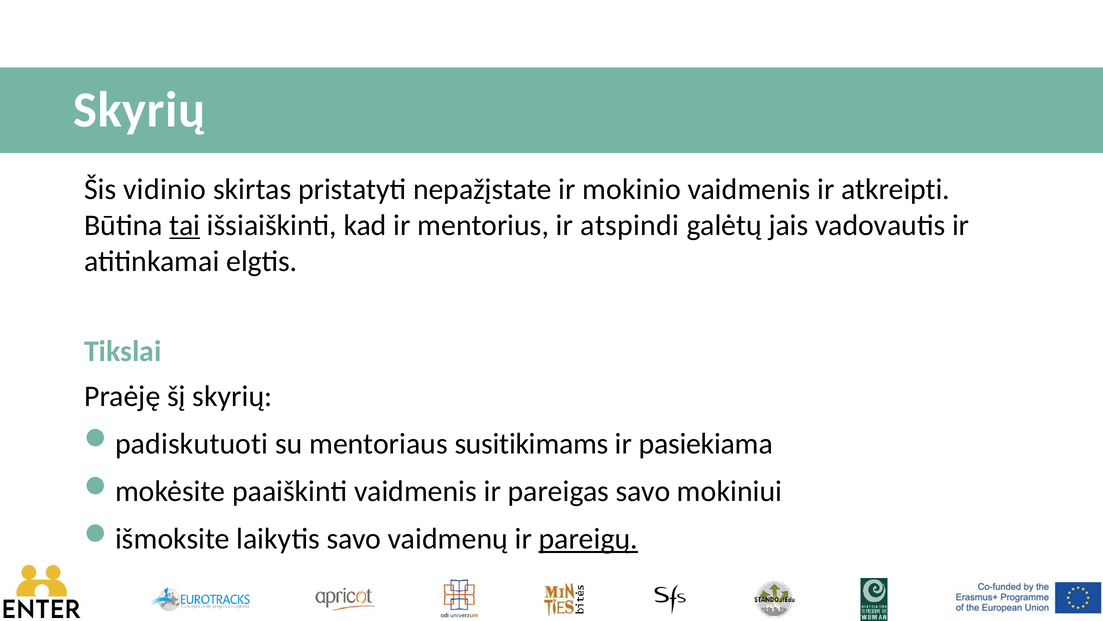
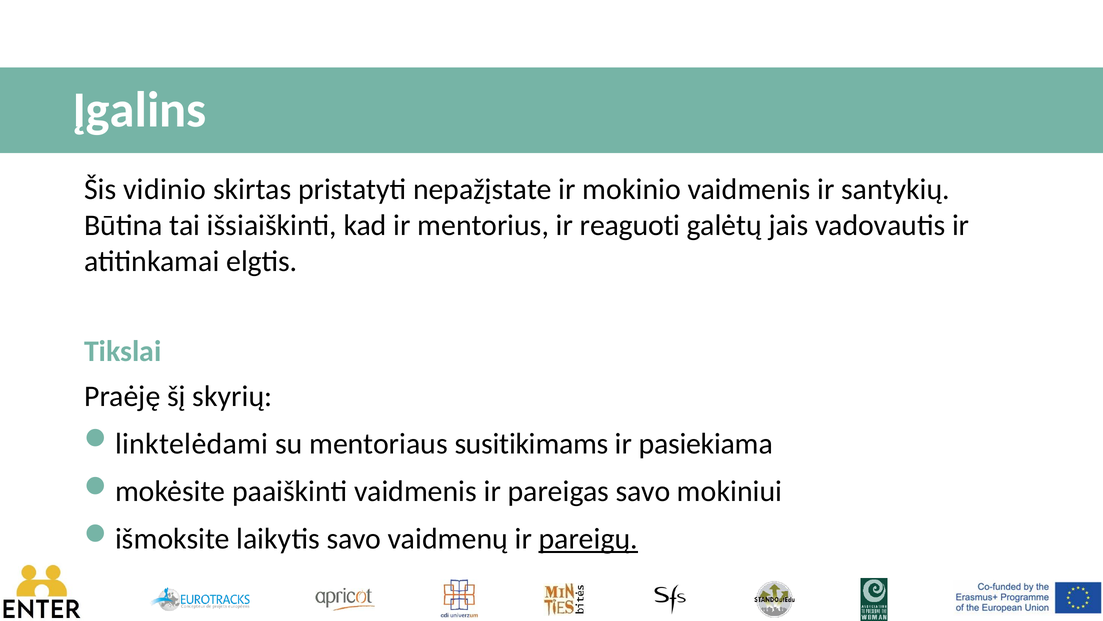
Skyrių: Skyrių -> Įgalins (140, 110)
atkreipti: atkreipti -> santykių (896, 189)
tai underline: present -> none (185, 225)
atspindi: atspindi -> reaguoti (630, 225)
padiskutuoti: padiskutuoti -> linktelėdami (192, 443)
